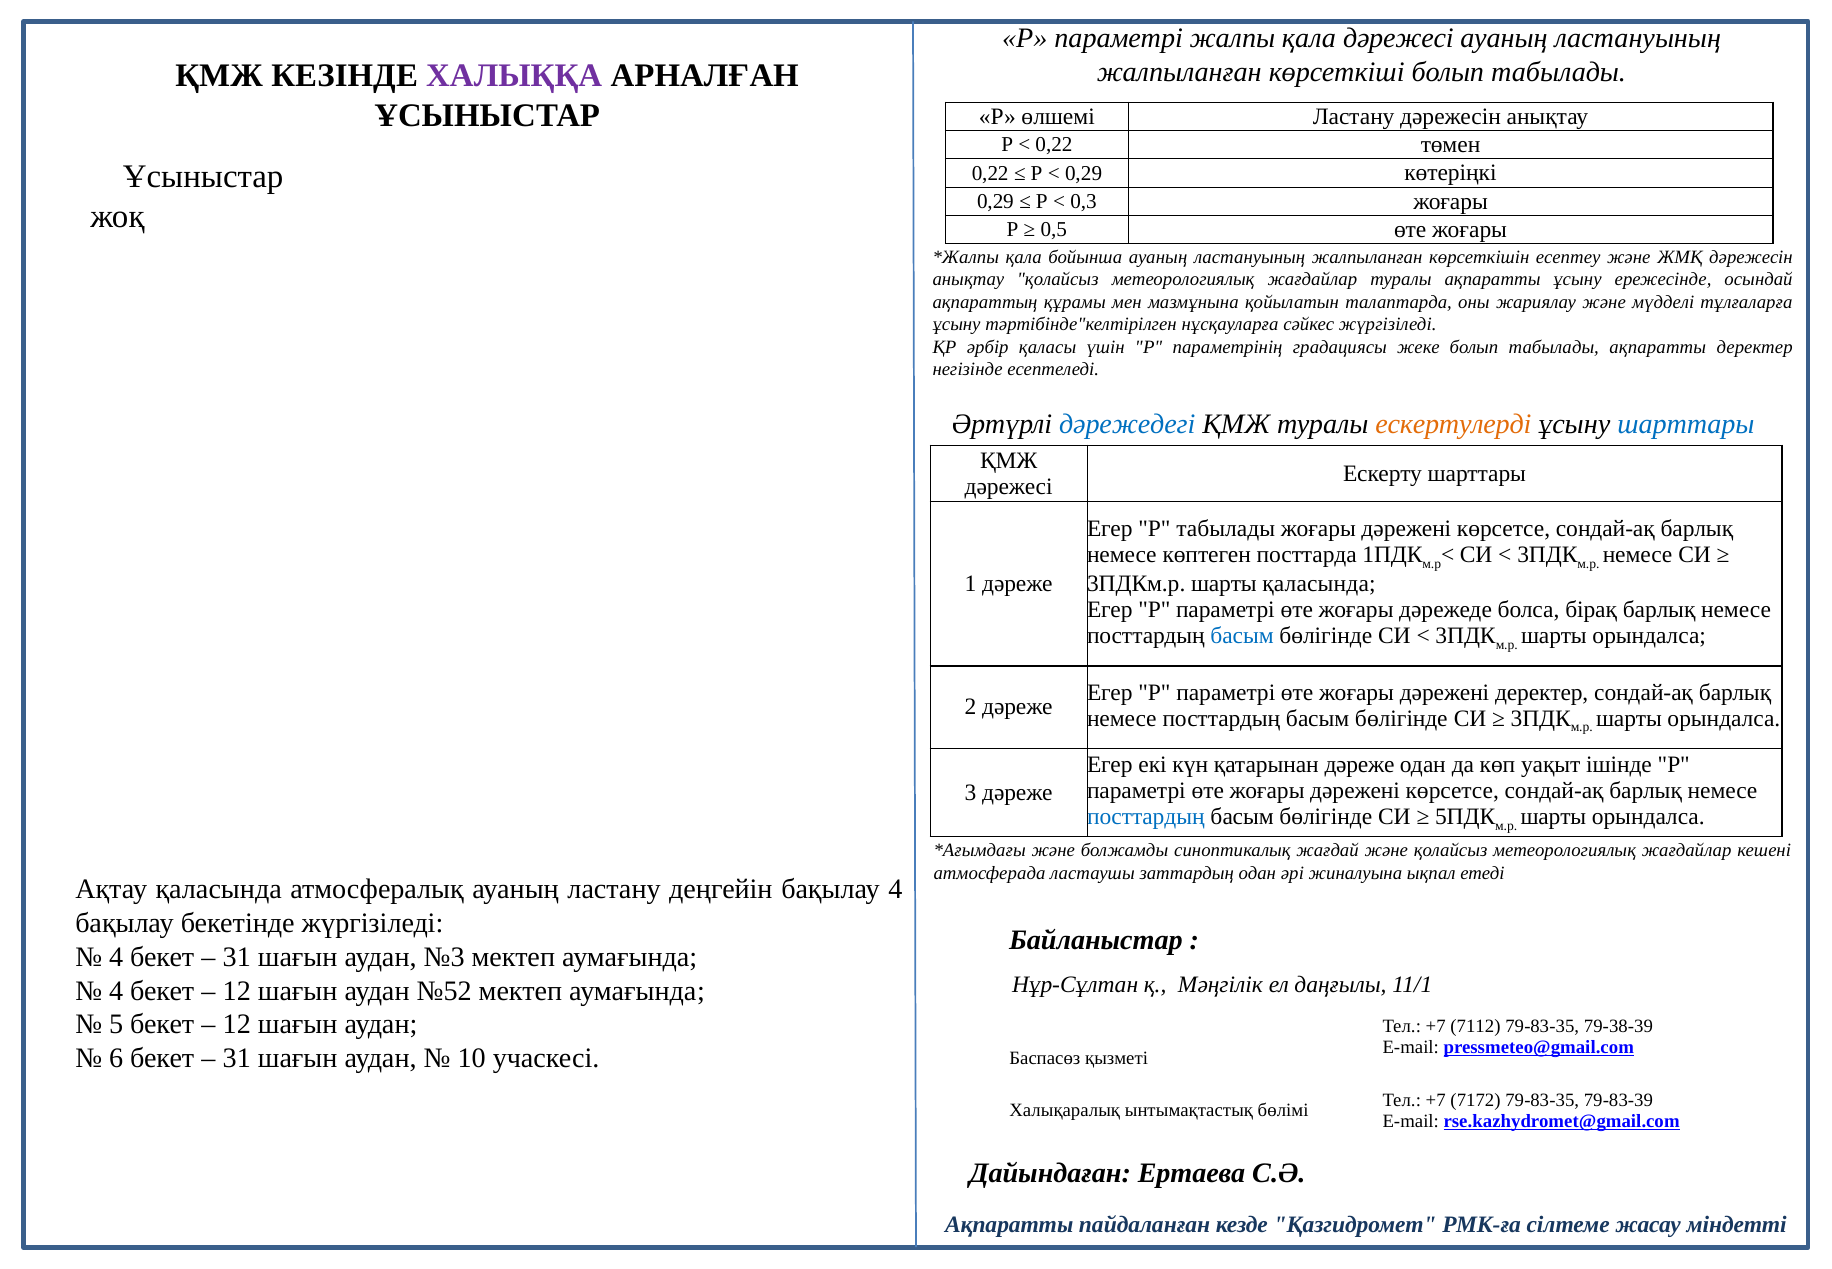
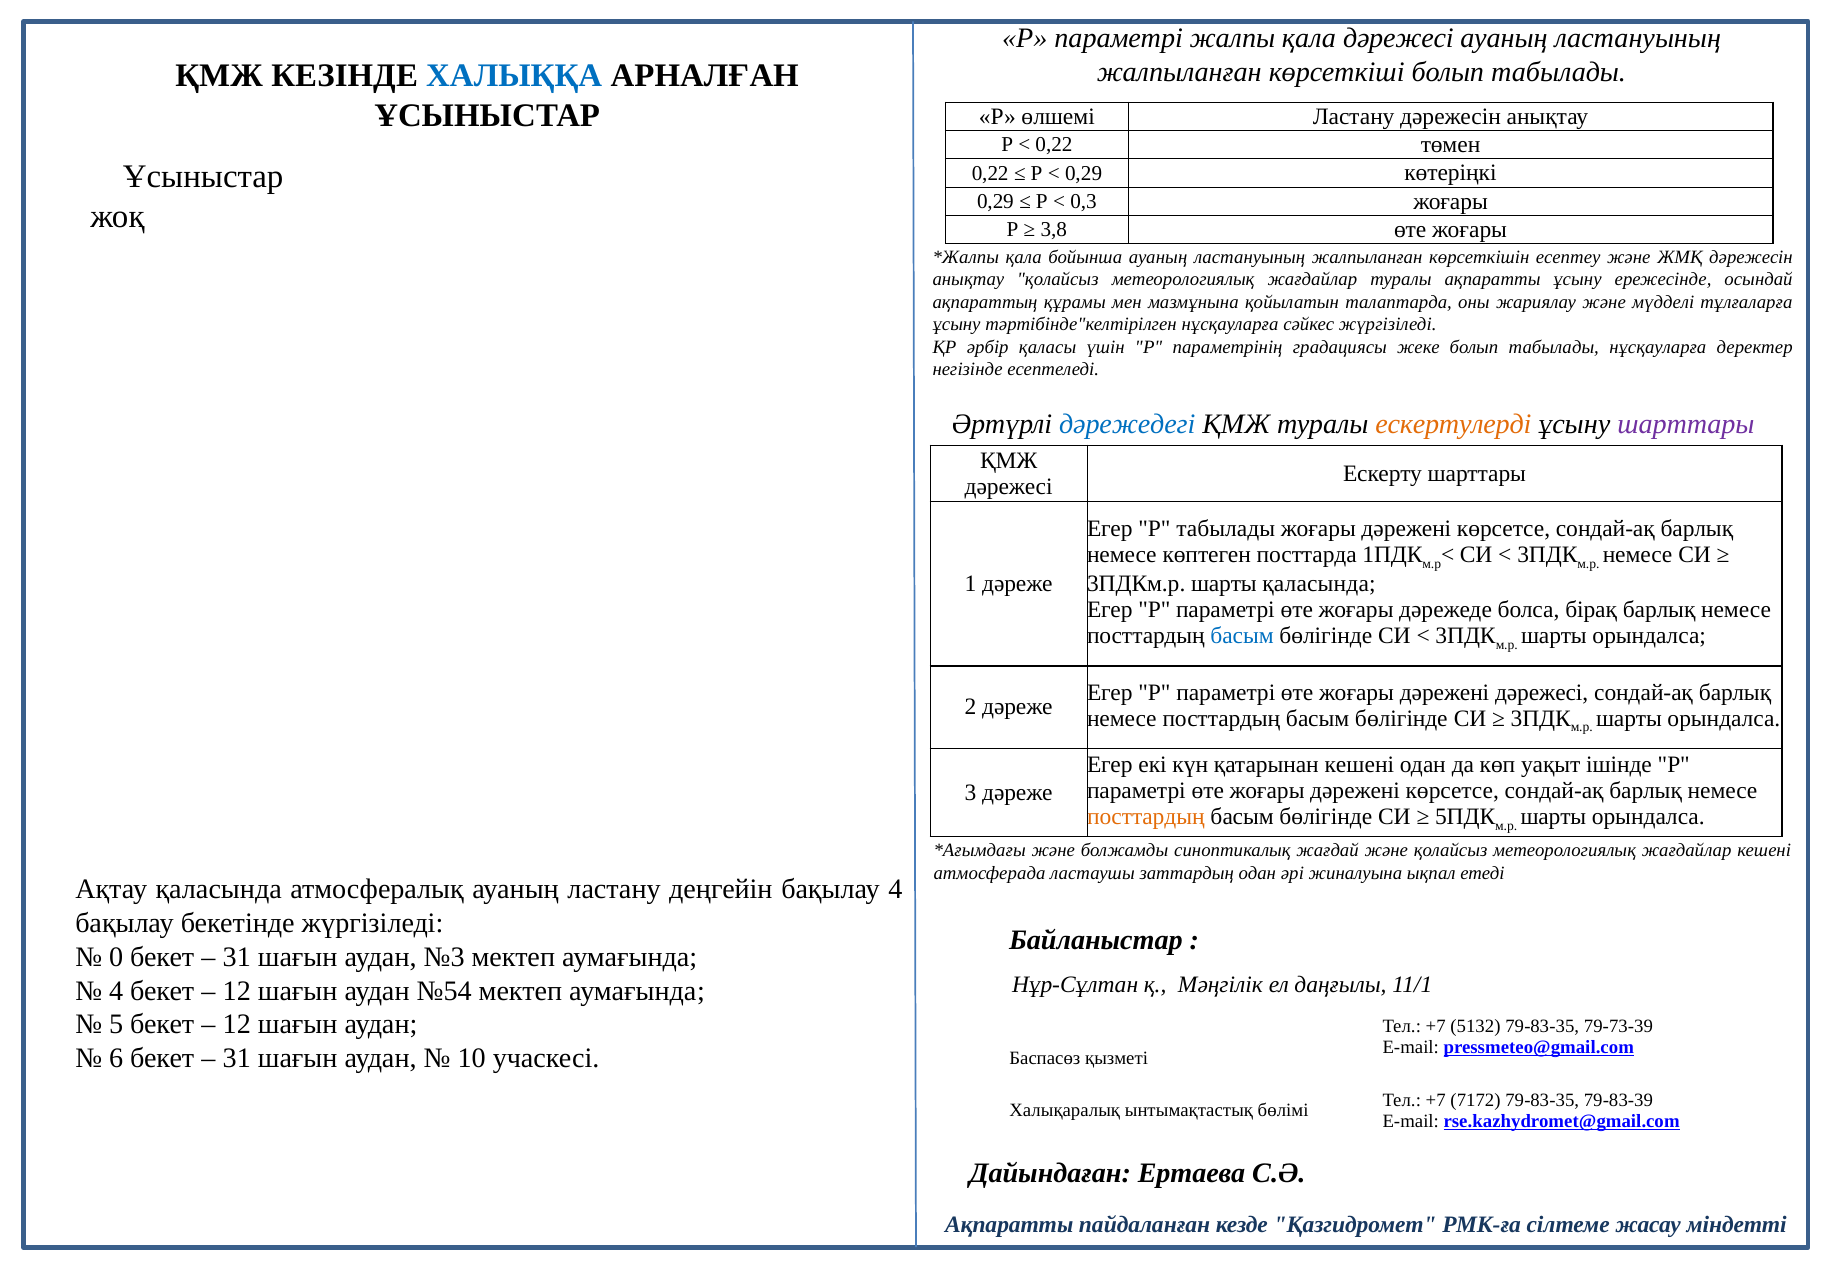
ХАЛЫҚҚА colour: purple -> blue (514, 76)
0,5: 0,5 -> 3,8 (1054, 230)
табылады ақпаратты: ақпаратты -> нұсқауларға (1658, 347)
шарттары colour: blue -> purple (1686, 424)
дәрежені деректер: деректер -> дәрежесі (1542, 692)
қатарынан дәреже: дәреже -> кешені (1359, 764)
посттардың colour: blue -> orange (1146, 816)
4: 4 -> 0 (116, 956)
№52: №52 -> №54 (444, 990)
7112: 7112 -> 5132 (1475, 1026)
79-38-39: 79-38-39 -> 79-73-39 (1618, 1026)
